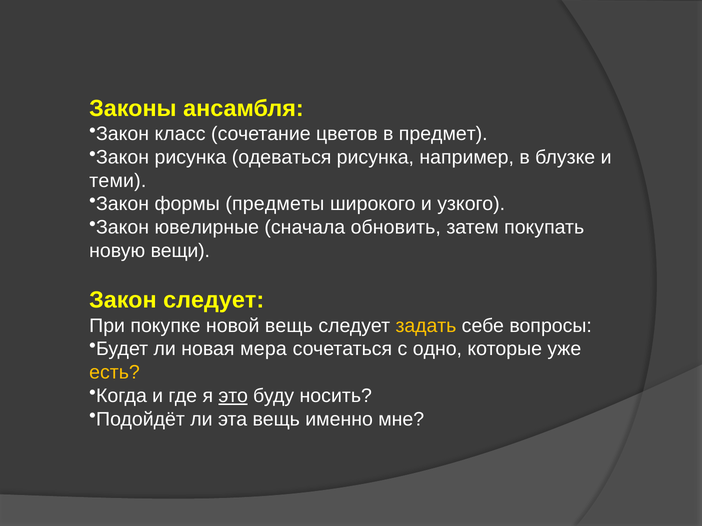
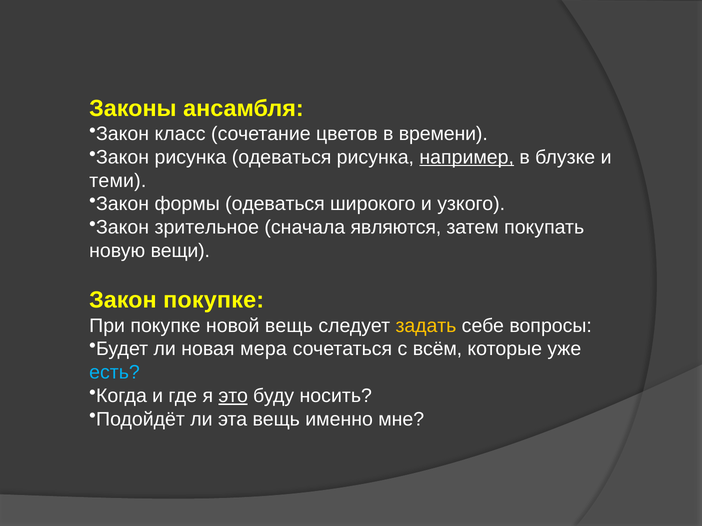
предмет: предмет -> времени (443, 134)
например underline: none -> present (467, 157)
формы предметы: предметы -> одеваться (275, 204)
ювелирные: ювелирные -> зрительное (207, 228)
обновить: обновить -> являются (396, 228)
Закон следует: следует -> покупке (214, 300)
одно: одно -> всём (437, 349)
есть colour: yellow -> light blue (114, 373)
